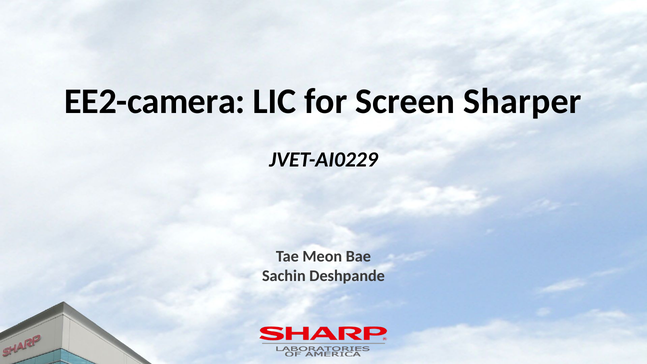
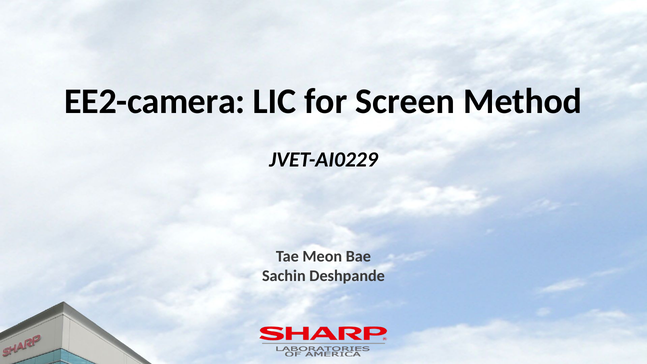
Sharper: Sharper -> Method (523, 101)
